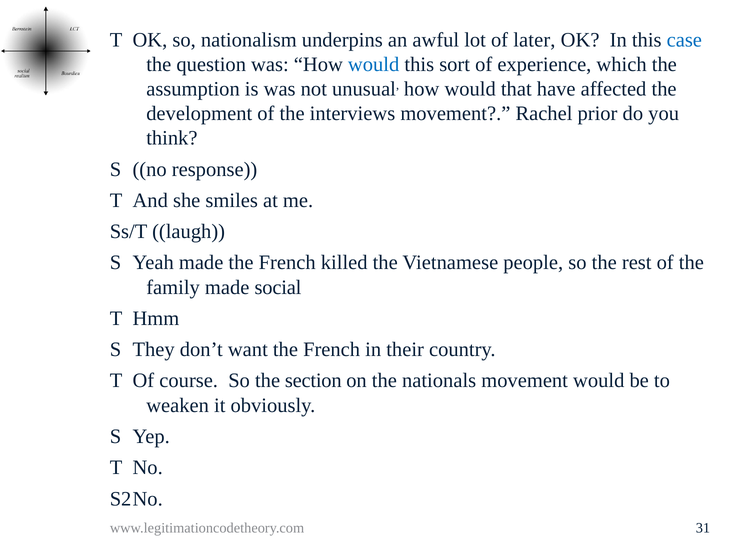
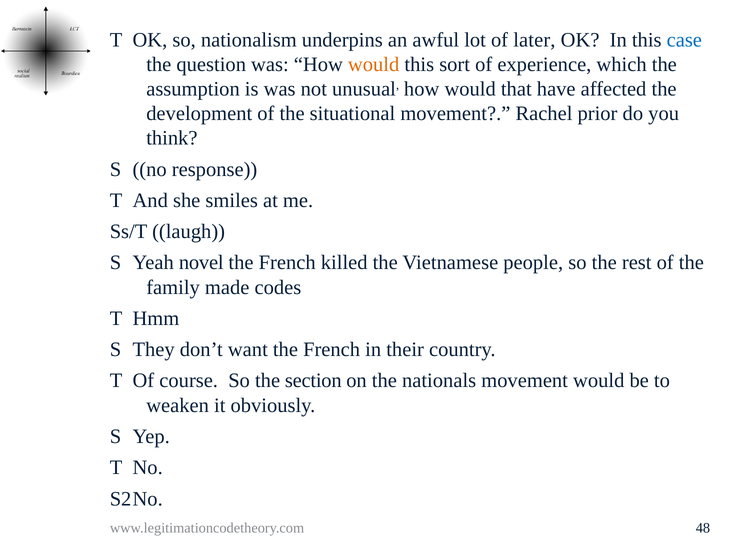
would colour: blue -> orange (374, 64)
interviews: interviews -> situational (352, 114)
Yeah made: made -> novel (201, 263)
social: social -> codes (278, 288)
31: 31 -> 48 (703, 529)
